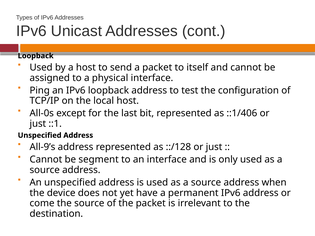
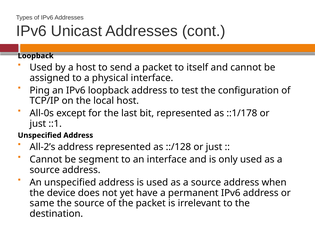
::1/406: ::1/406 -> ::1/178 (242, 113)
All-9’s: All-9’s -> All-2’s (42, 147)
come: come -> same (42, 203)
